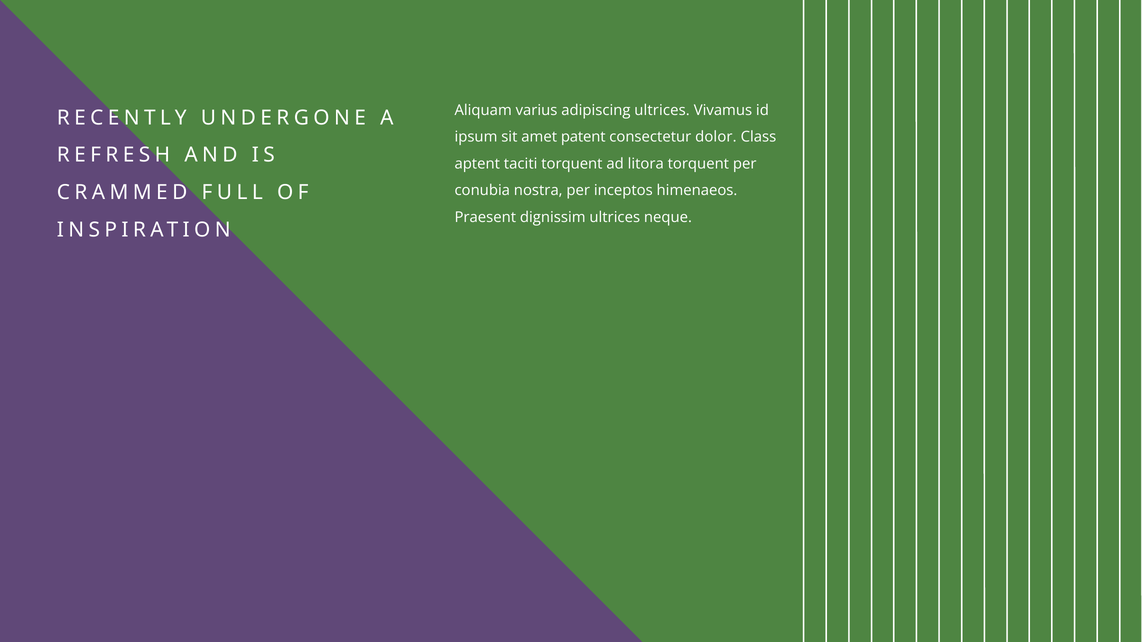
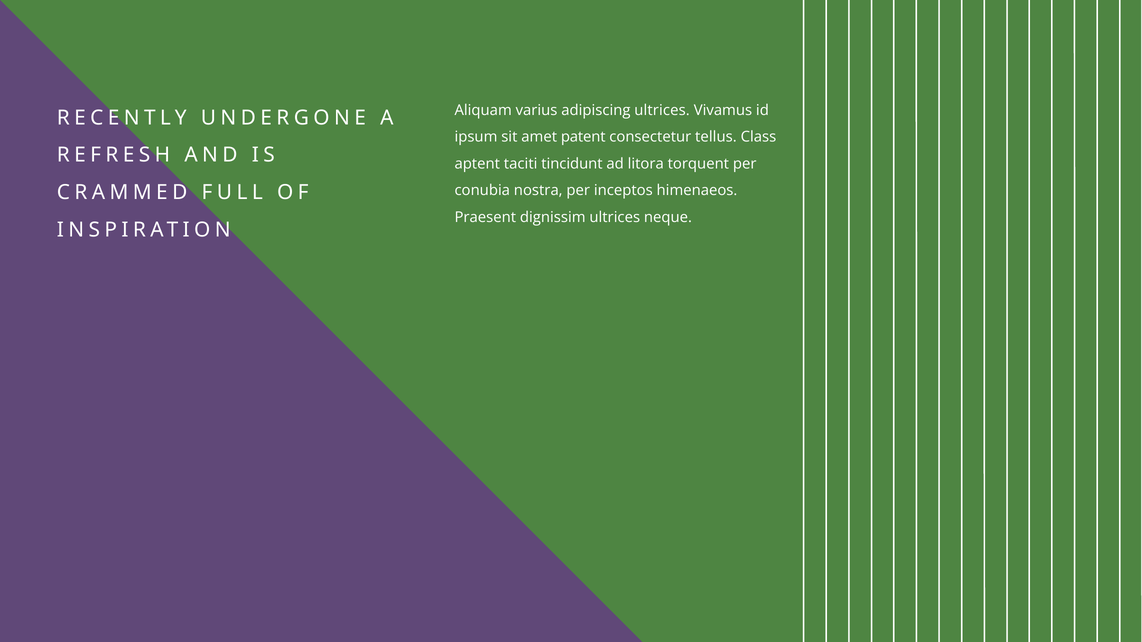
dolor: dolor -> tellus (716, 137)
taciti torquent: torquent -> tincidunt (572, 164)
